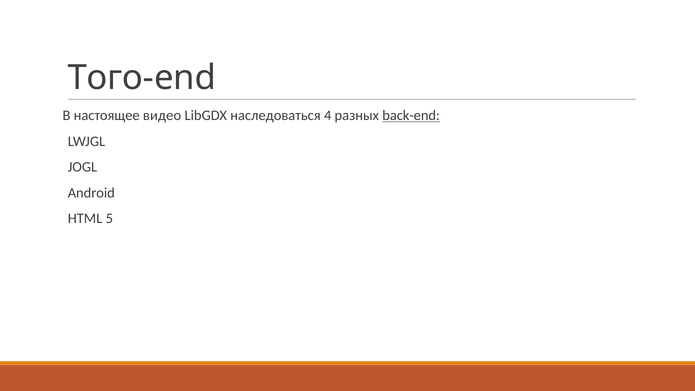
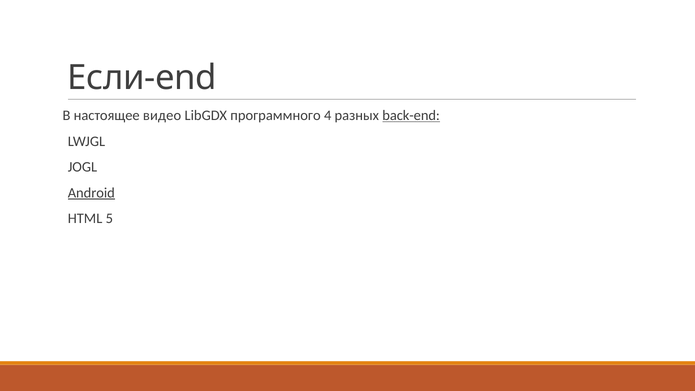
Того-end: Того-end -> Если-end (142, 78)
наследоваться: наследоваться -> программного (275, 116)
Android underline: none -> present (91, 193)
